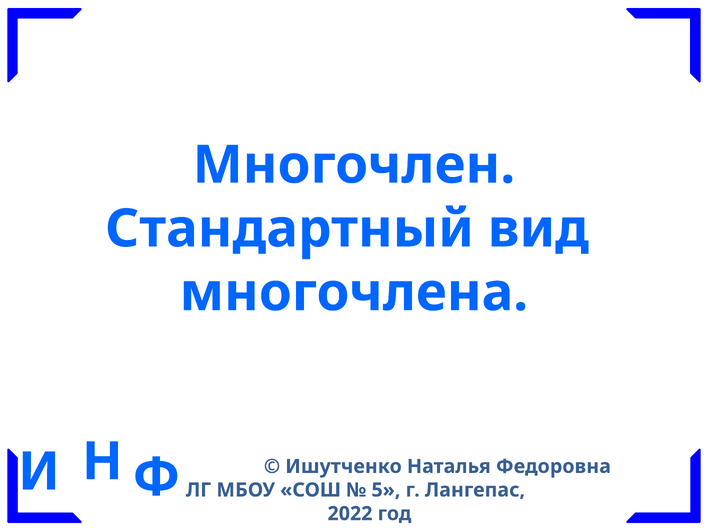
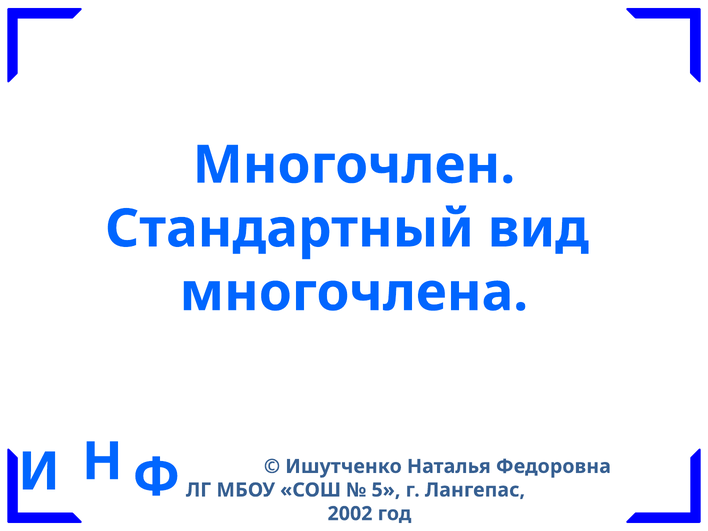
2022: 2022 -> 2002 (350, 514)
